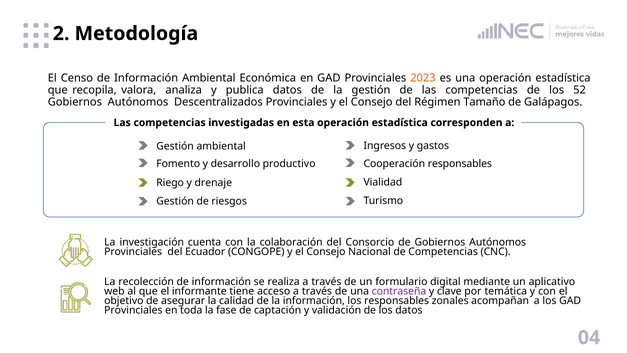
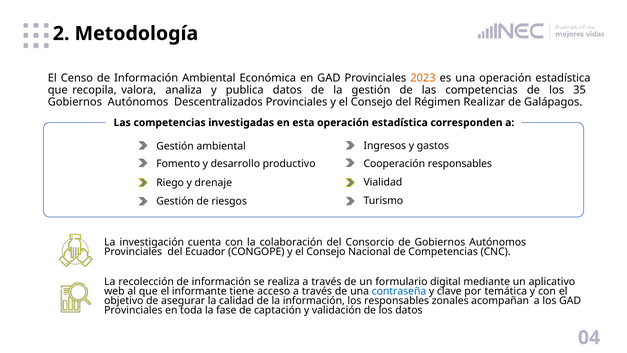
52: 52 -> 35 (580, 90)
Tamaño: Tamaño -> Realizar (484, 102)
contraseña colour: purple -> blue (399, 291)
